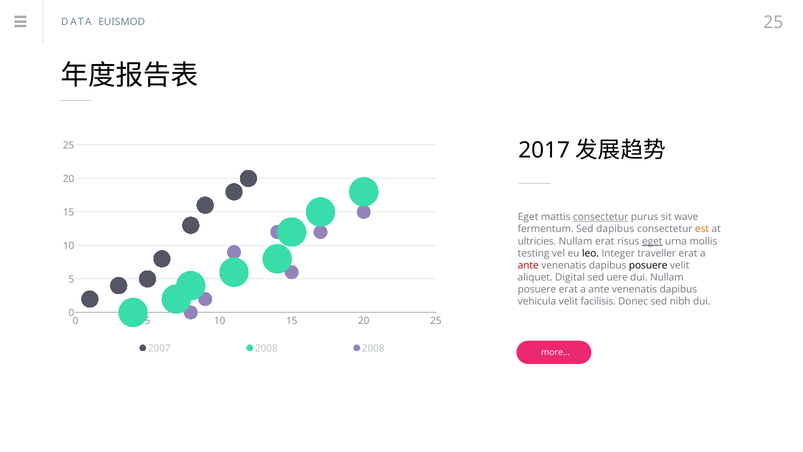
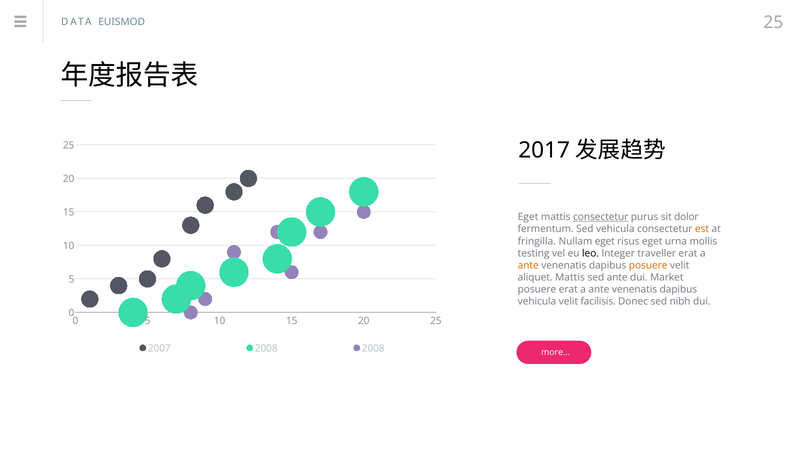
wave: wave -> dolor (686, 217)
Sed dapibus: dapibus -> vehicula (615, 229)
ultricies: ultricies -> fringilla (537, 241)
Nullam erat: erat -> eget (605, 241)
eget underline: present -> none (652, 241)
ante colour: red -> orange (528, 265)
posuere colour: black -> orange (648, 265)
aliquet Digital: Digital -> Mattis (570, 277)
sed uere: uere -> ante (617, 277)
dui Nullam: Nullam -> Market (667, 277)
